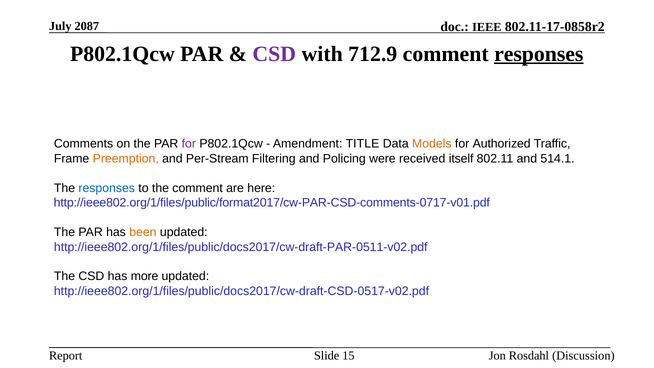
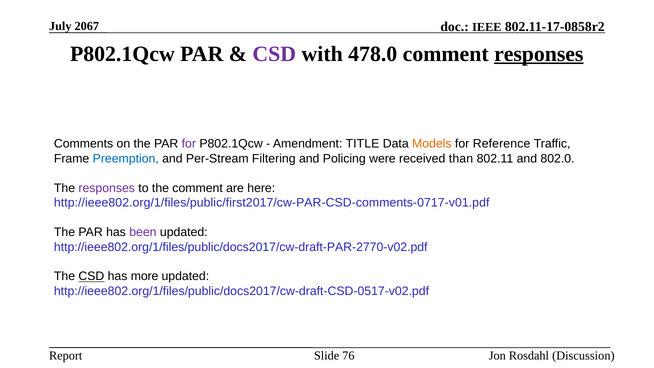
2087: 2087 -> 2067 (87, 26)
712.9: 712.9 -> 478.0 (373, 54)
Authorized: Authorized -> Reference (502, 144)
Preemption colour: orange -> blue (126, 159)
itself: itself -> than (461, 159)
514.1: 514.1 -> 802.0 (558, 159)
responses colour: blue -> purple (107, 188)
http://ieee802.org/1/files/public/format2017/cw-PAR-CSD-comments-0717-v01.pdf: http://ieee802.org/1/files/public/format2017/cw-PAR-CSD-comments-0717-v01.pdf -> http://ieee802.org/1/files/public/first2017/cw-PAR-CSD-comments-0717-v01.pdf (272, 203)
been colour: orange -> purple (143, 232)
http://ieee802.org/1/files/public/docs2017/cw-draft-PAR-0511-v02.pdf: http://ieee802.org/1/files/public/docs2017/cw-draft-PAR-0511-v02.pdf -> http://ieee802.org/1/files/public/docs2017/cw-draft-PAR-2770-v02.pdf (241, 247)
CSD underline: none -> present (91, 276)
15: 15 -> 76 (348, 356)
